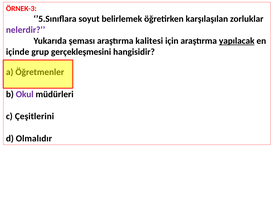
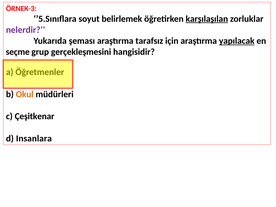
karşılaşılan underline: none -> present (207, 19)
kalitesi: kalitesi -> tarafsız (149, 41)
içinde: içinde -> seçme (18, 52)
Okul colour: purple -> orange (25, 94)
Çeşitlerini: Çeşitlerini -> Çeşitkenar (35, 116)
Olmalıdır: Olmalıdır -> Insanlara (34, 138)
